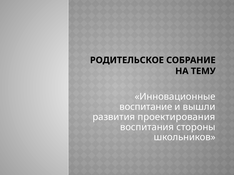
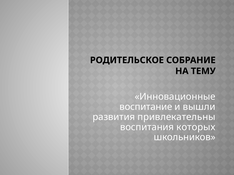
проектирования: проектирования -> привлекательны (176, 117)
стороны: стороны -> которых (196, 127)
